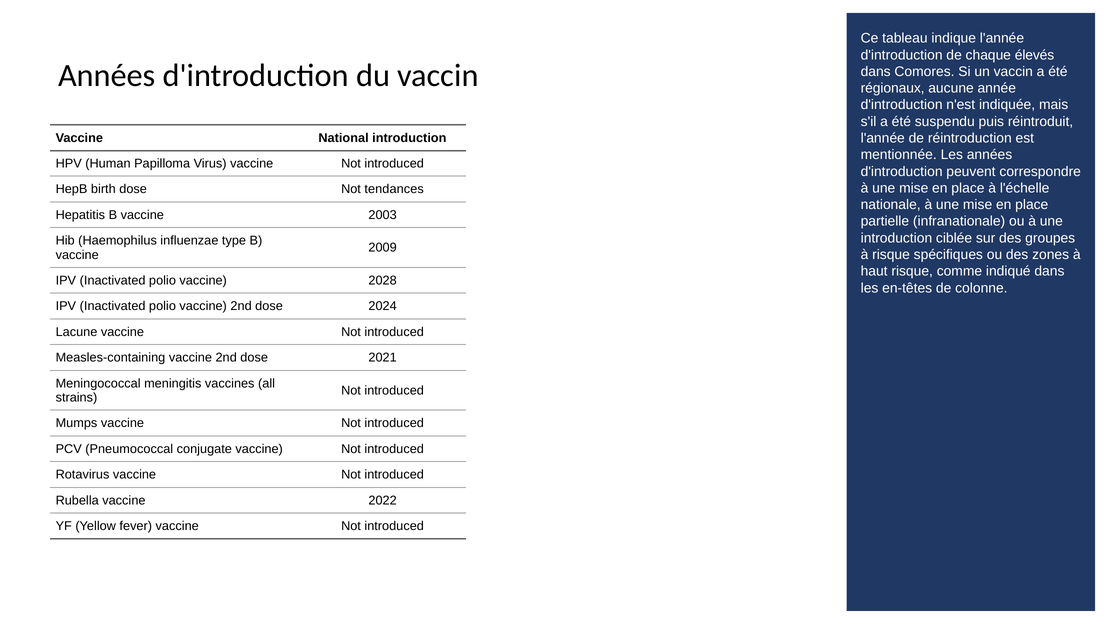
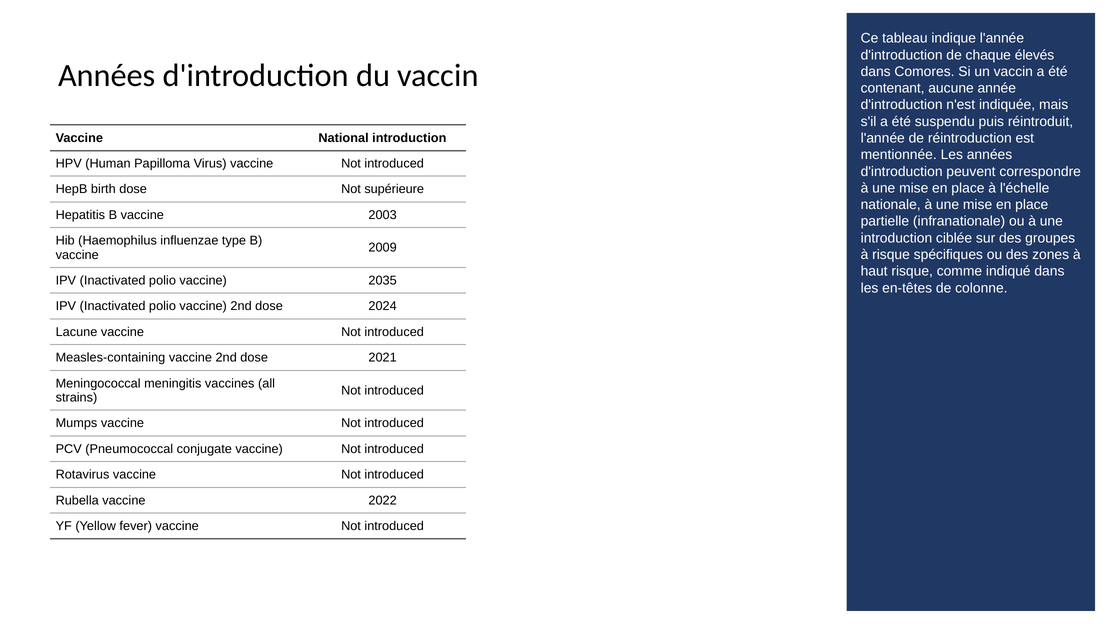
régionaux: régionaux -> contenant (893, 88)
tendances: tendances -> supérieure (394, 189)
2028: 2028 -> 2035 (383, 280)
